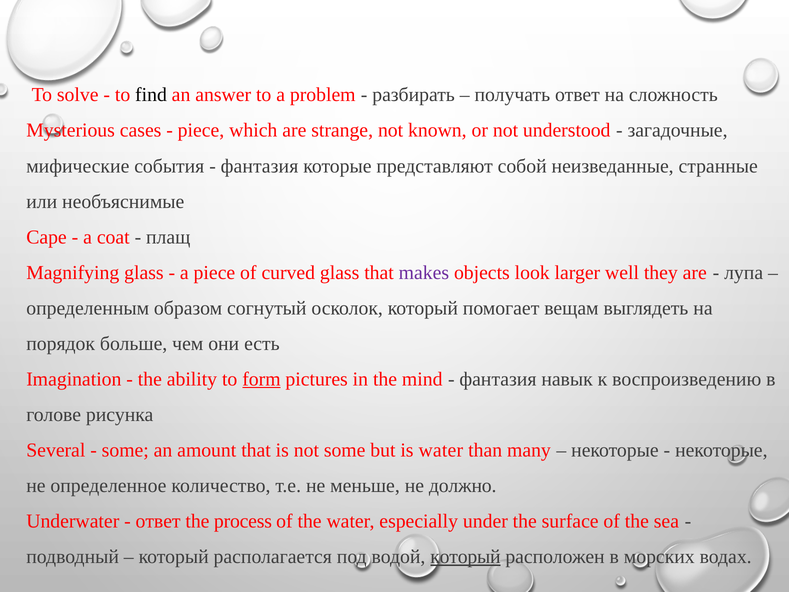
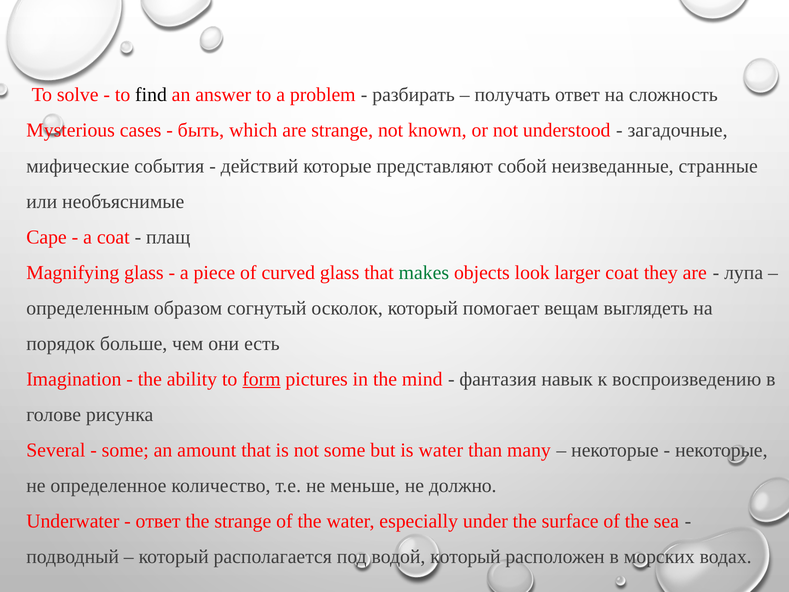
piece: piece -> быть (201, 130)
фантазия: фантазия -> действий (260, 166)
makes colour: purple -> green (424, 272)
larger well: well -> coat (622, 272)
the process: process -> strange (243, 521)
который underline: present -> none (465, 556)
